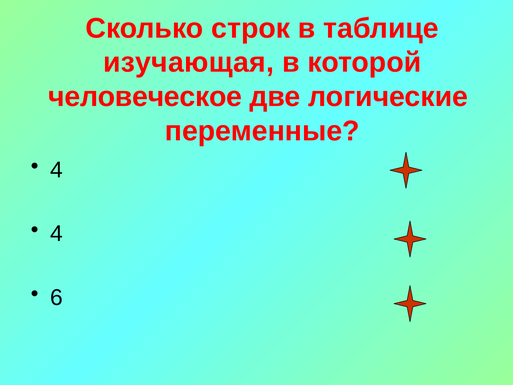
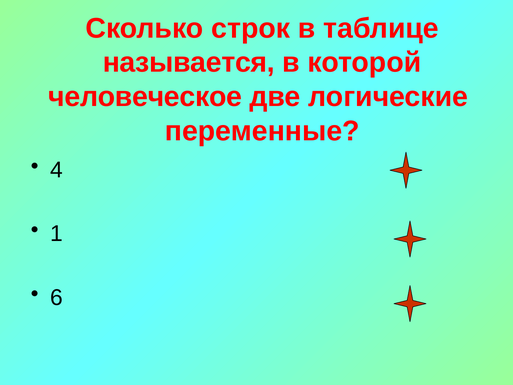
изучающая: изучающая -> называется (189, 62)
4: 4 -> 1 (56, 234)
